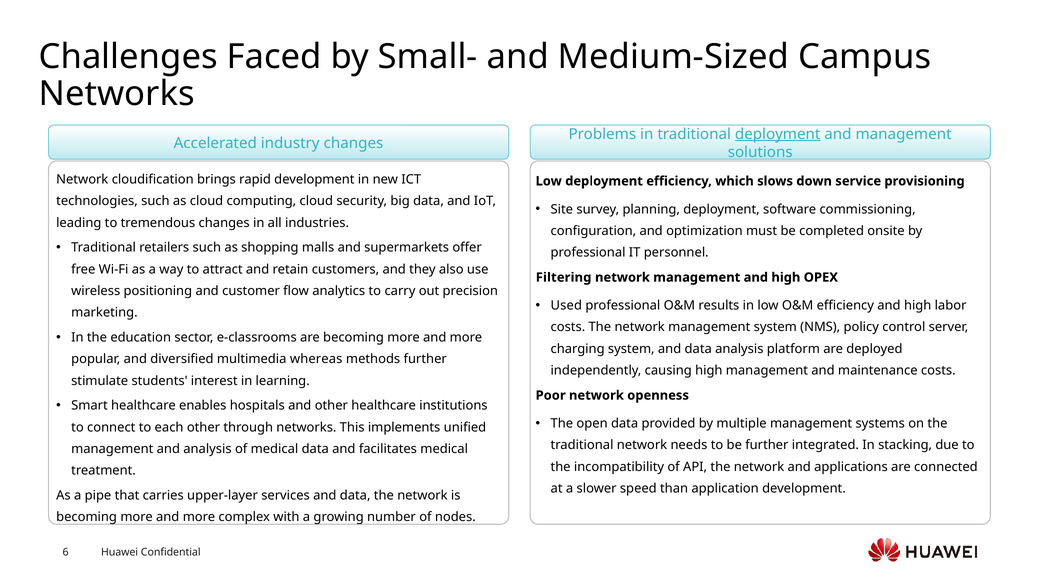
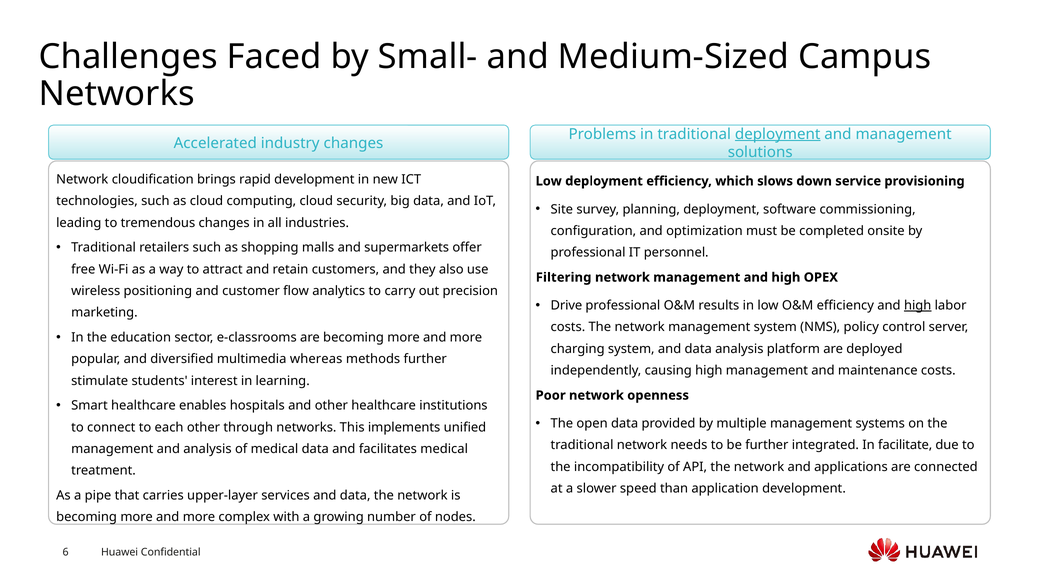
Used: Used -> Drive (566, 306)
high underline: none -> present (918, 306)
stacking: stacking -> facilitate (905, 445)
